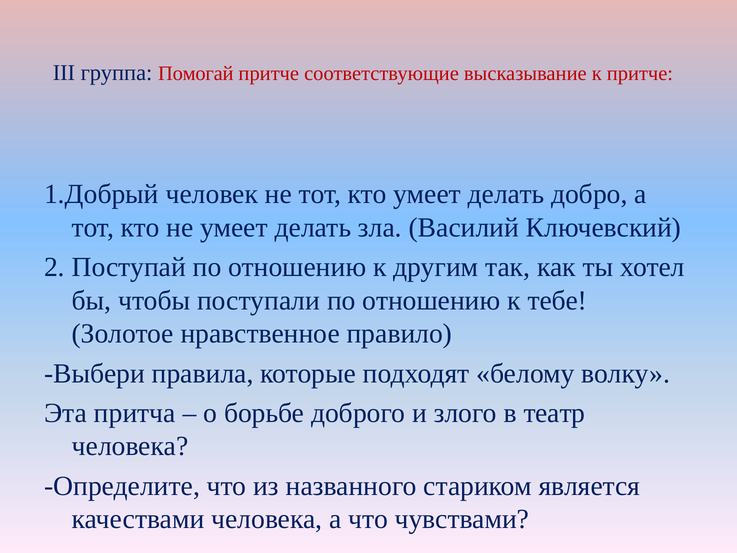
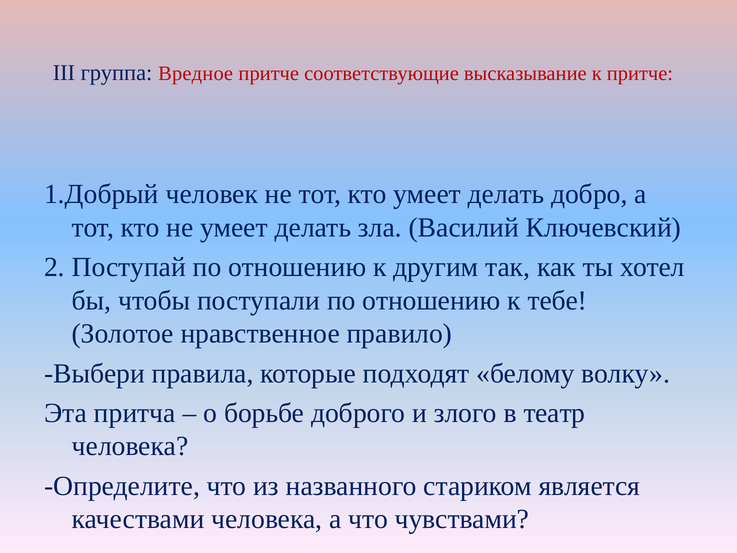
Помогай: Помогай -> Вредное (196, 73)
